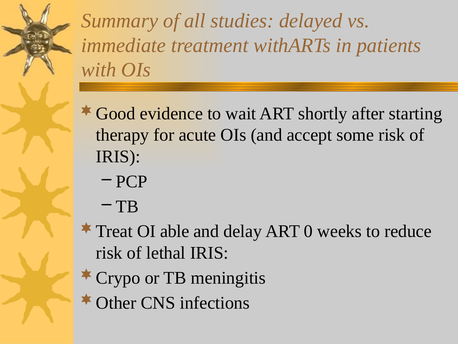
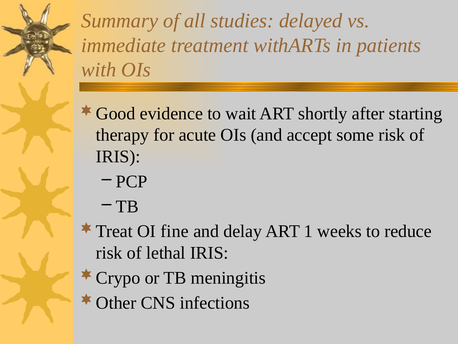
able: able -> fine (175, 231)
0: 0 -> 1 (308, 231)
